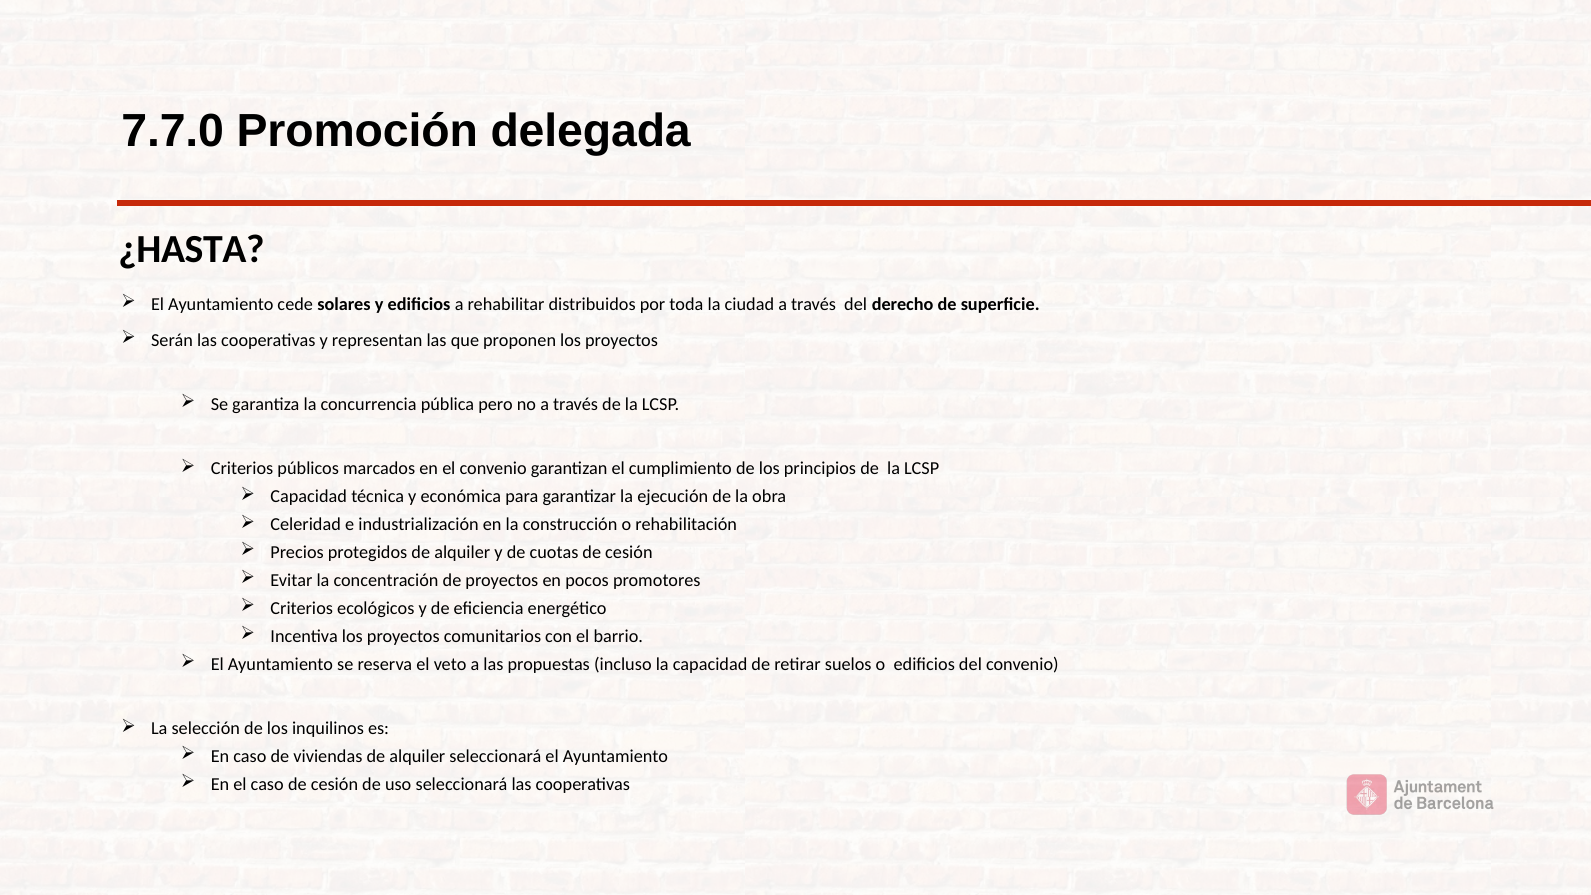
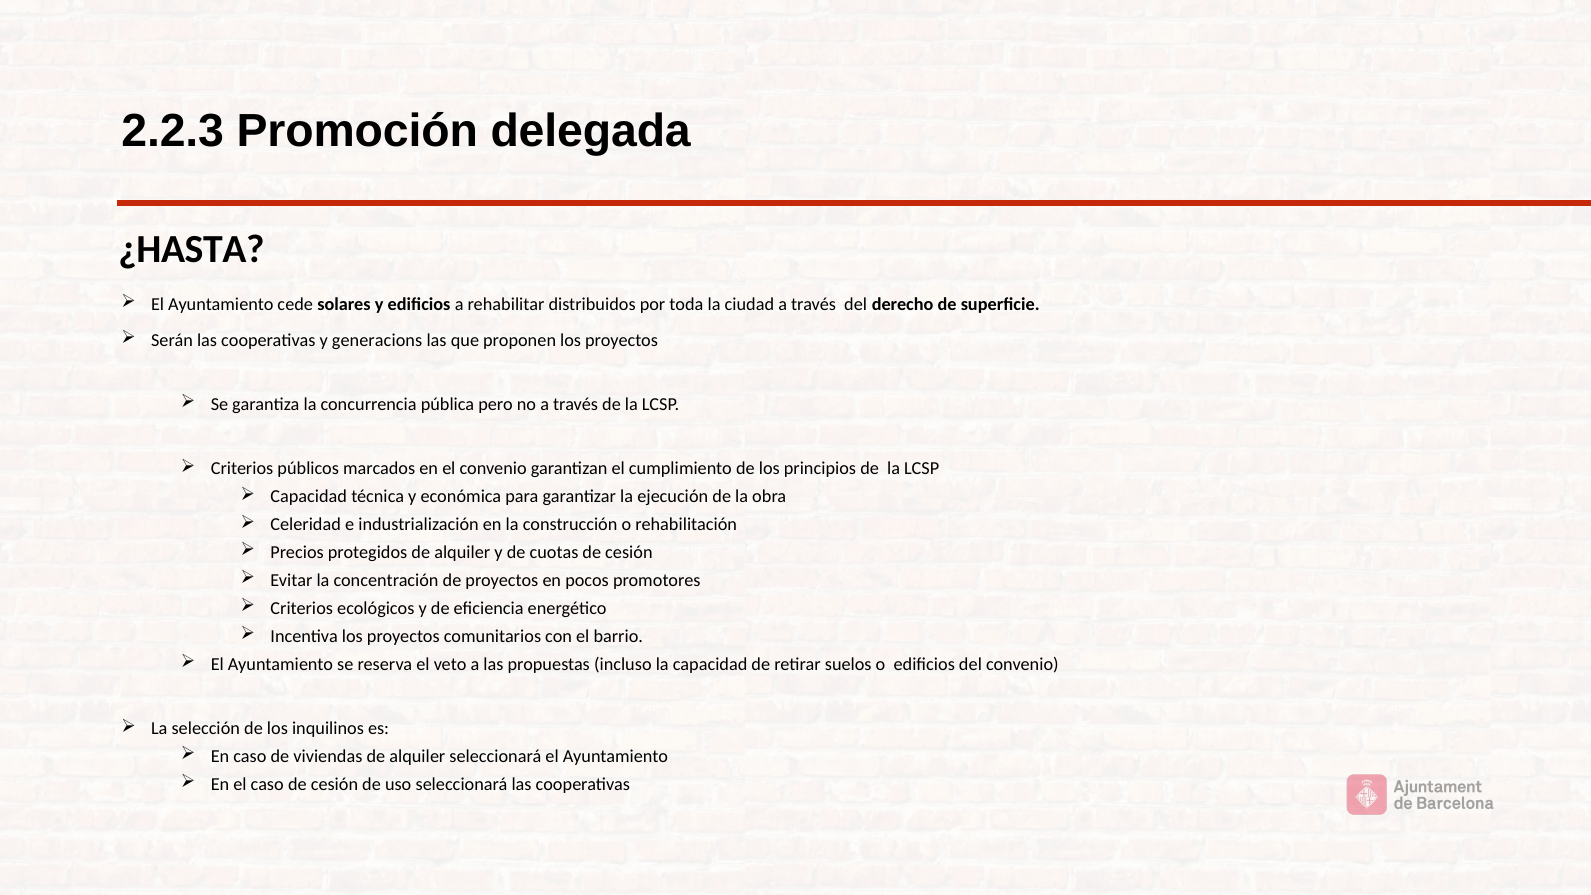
7.7.0: 7.7.0 -> 2.2.3 (173, 131)
representan: representan -> generacions (377, 340)
